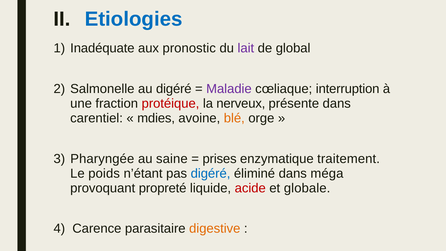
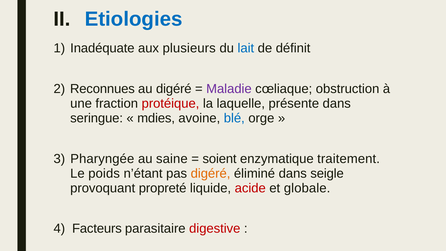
pronostic: pronostic -> plusieurs (189, 48)
lait colour: purple -> blue (246, 48)
global: global -> définit (293, 48)
Salmonelle: Salmonelle -> Reconnues (102, 89)
interruption: interruption -> obstruction (348, 89)
nerveux: nerveux -> laquelle (241, 103)
carentiel: carentiel -> seringue (97, 118)
blé colour: orange -> blue (234, 118)
prises: prises -> soient (220, 159)
digéré colour: blue -> orange (211, 173)
méga: méga -> seigle (327, 173)
Carence: Carence -> Facteurs (97, 229)
digestive colour: orange -> red (215, 229)
